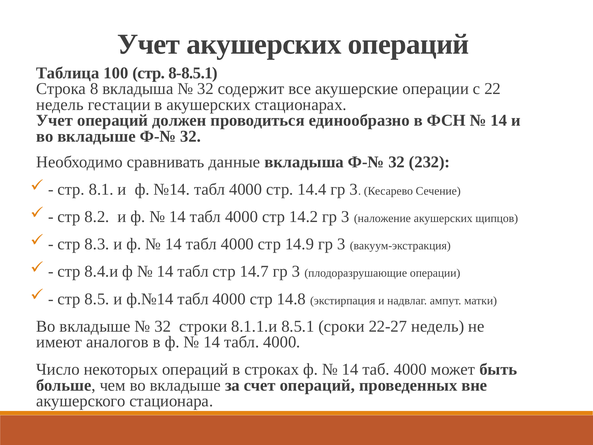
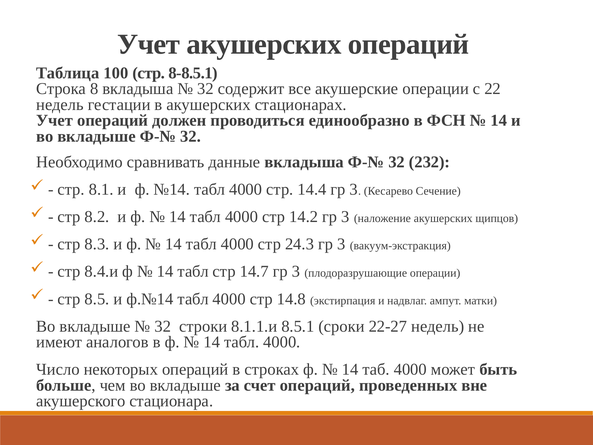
14.9: 14.9 -> 24.3 (299, 244)
